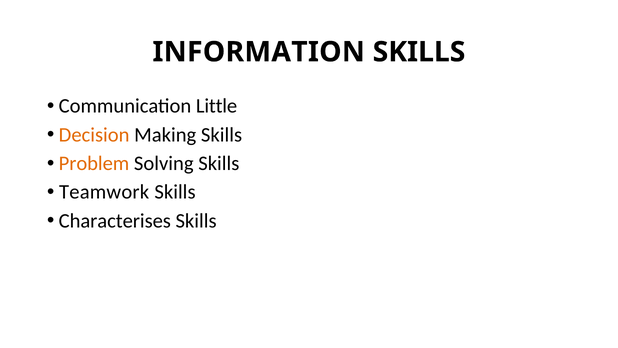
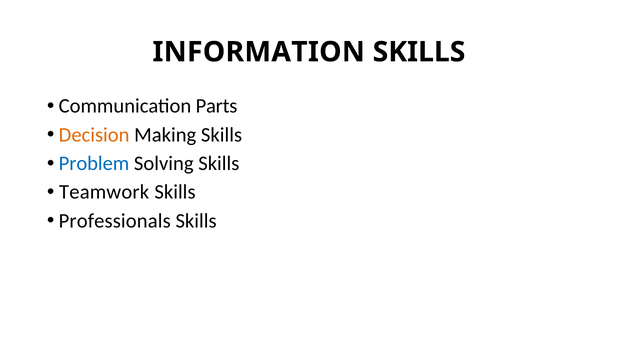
Little: Little -> Parts (217, 106)
Problem colour: orange -> blue (94, 163)
Characterises: Characterises -> Professionals (115, 221)
